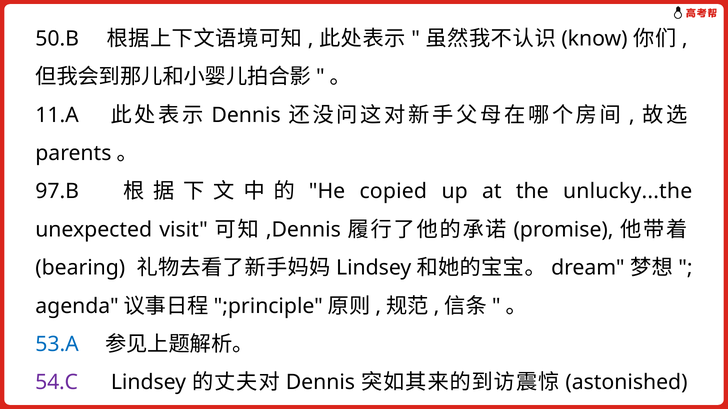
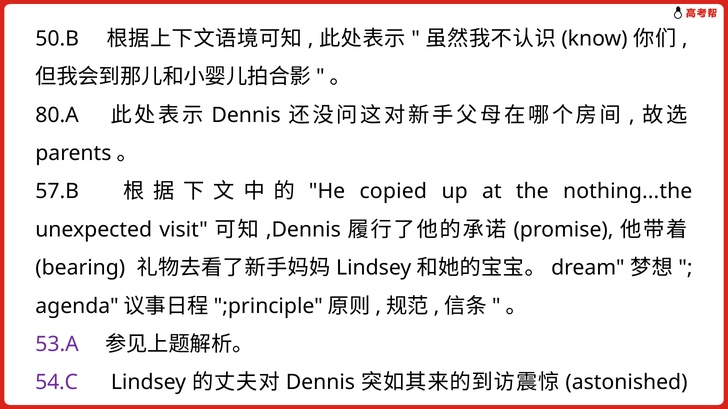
11.A: 11.A -> 80.A (57, 115)
97.B: 97.B -> 57.B (57, 192)
unlucky...the: unlucky...the -> nothing...the (628, 192)
53.A colour: blue -> purple (57, 345)
